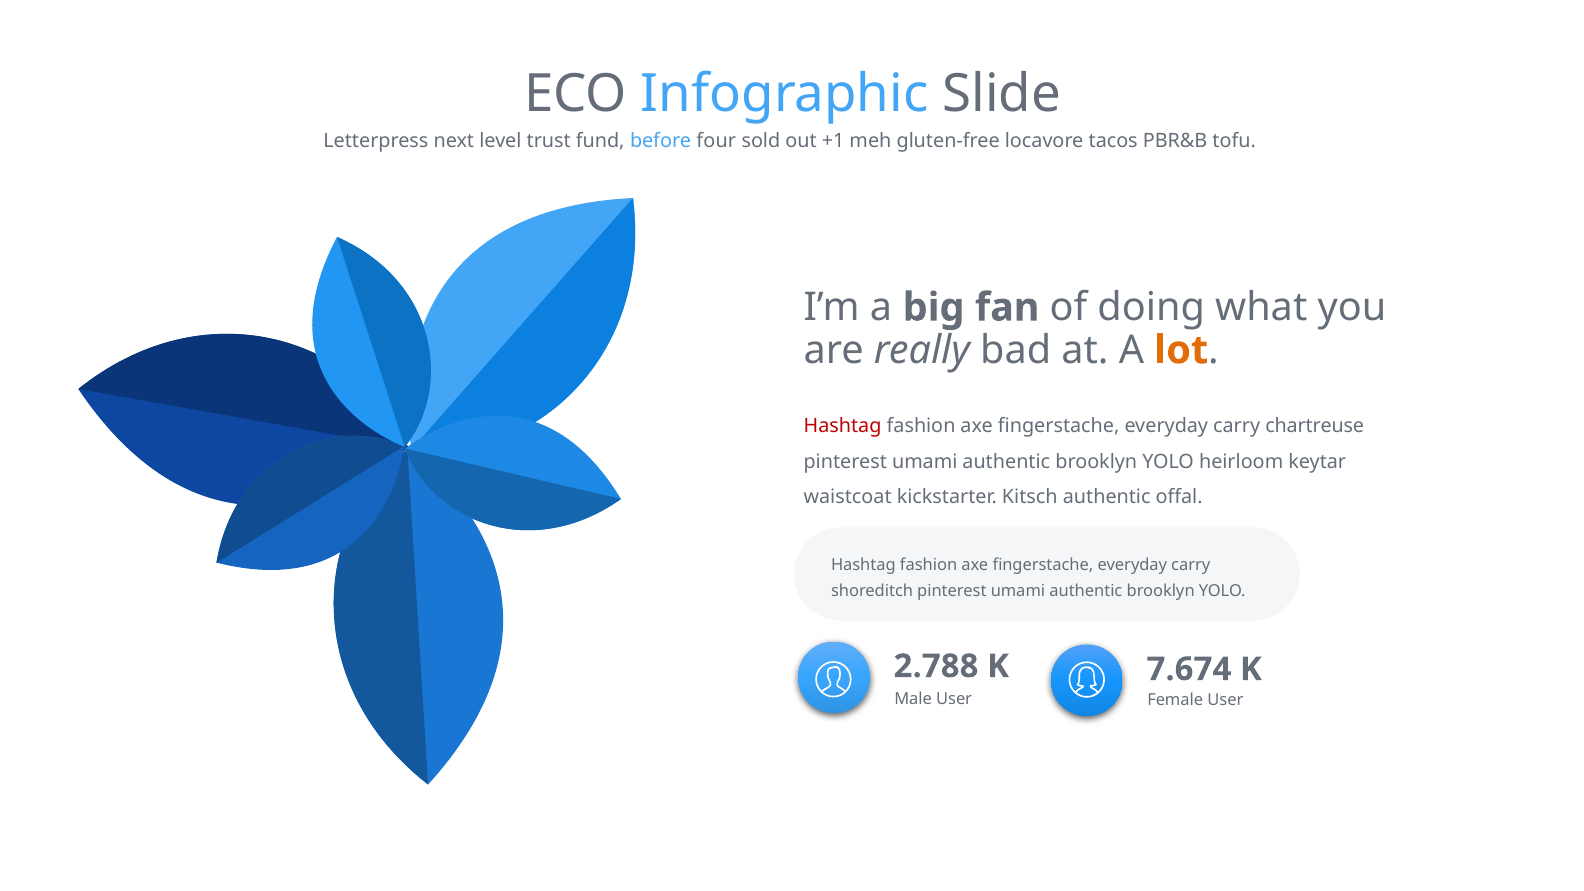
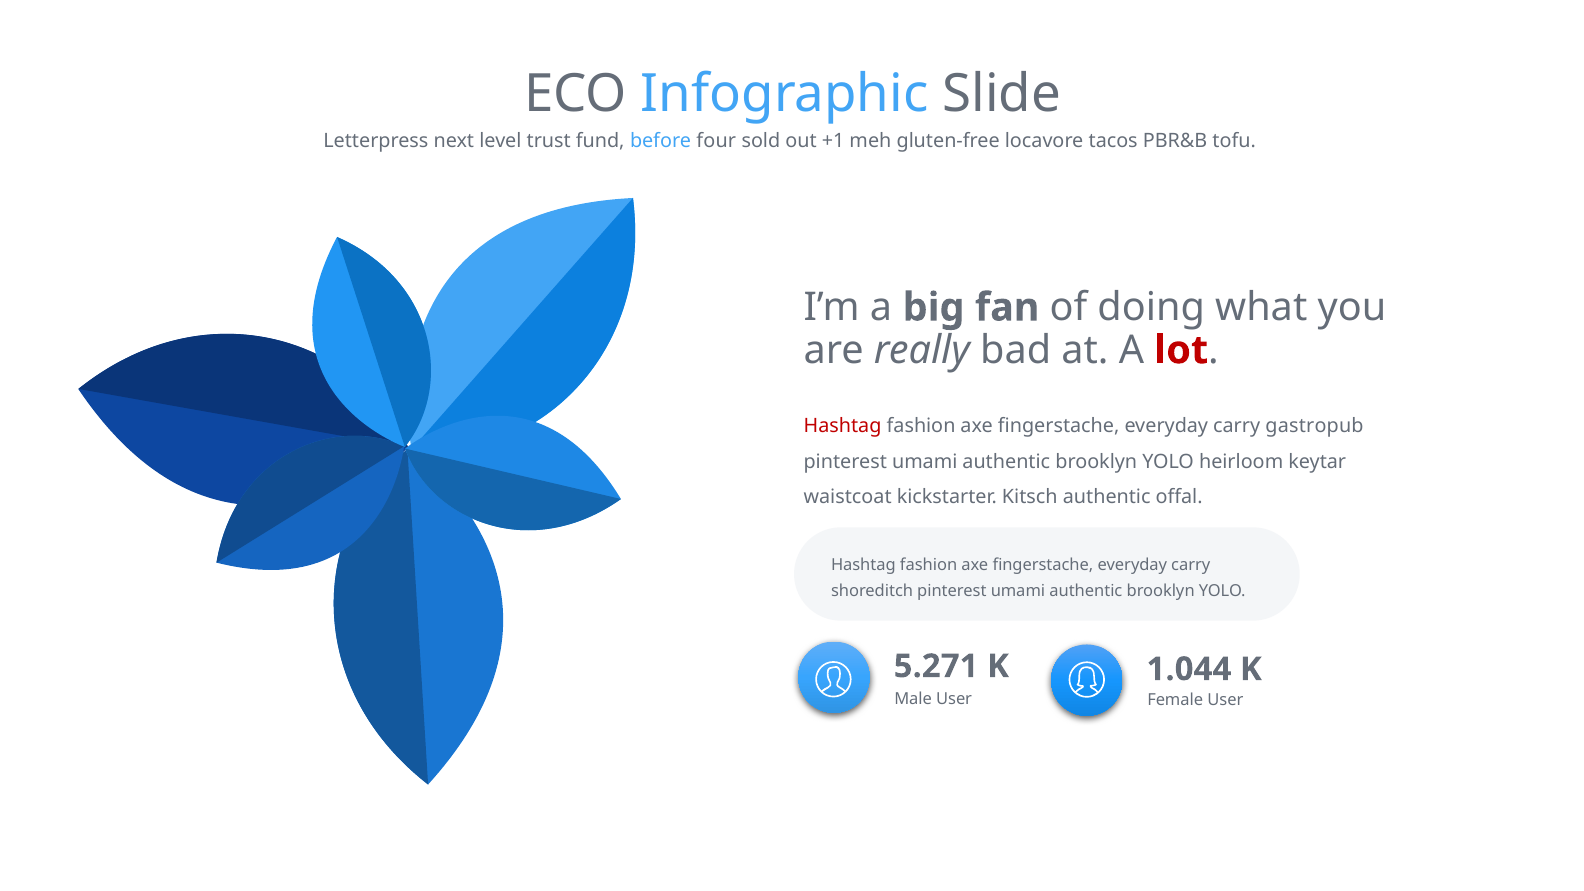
lot colour: orange -> red (1181, 350)
chartreuse: chartreuse -> gastropub (1315, 426)
2.788: 2.788 -> 5.271 (936, 666)
7.674: 7.674 -> 1.044 (1189, 669)
